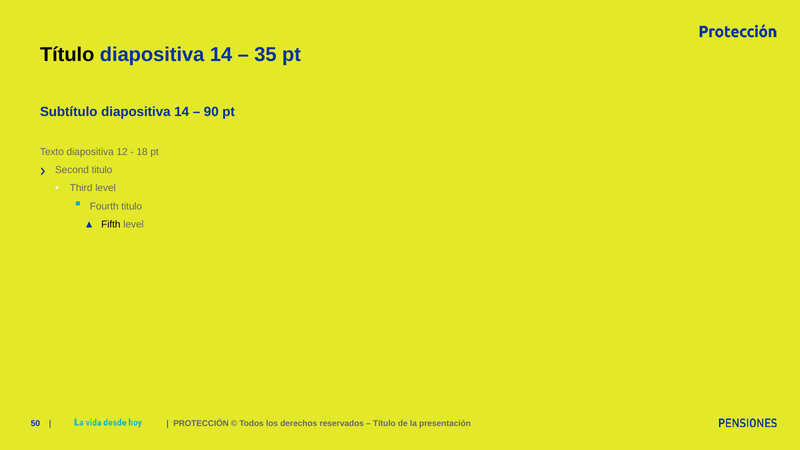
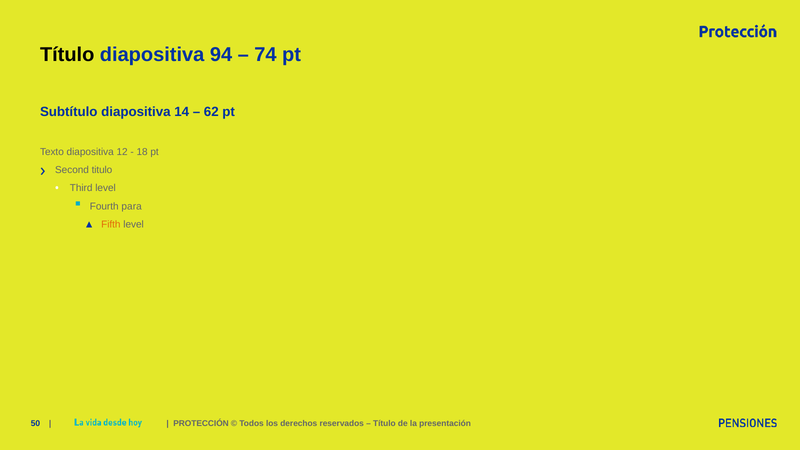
14: 14 -> 94 (221, 55)
35: 35 -> 74 (265, 55)
90: 90 -> 62 (211, 112)
Fourth titulo: titulo -> para (132, 206)
Fifth colour: black -> orange (111, 224)
